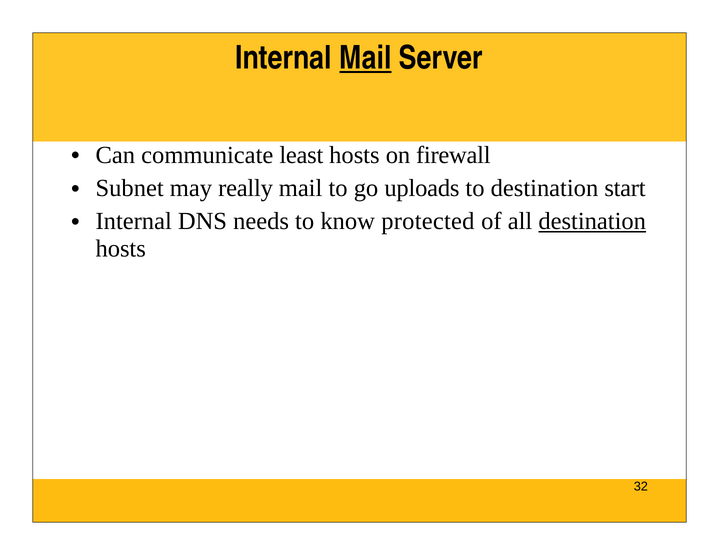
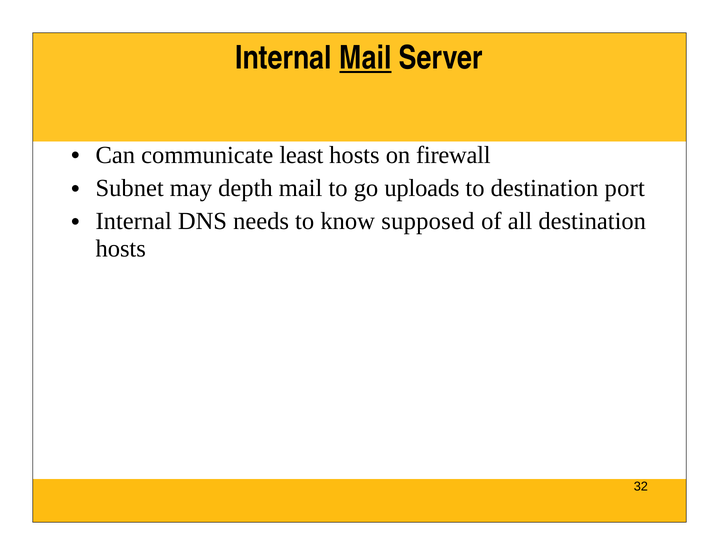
really: really -> depth (245, 188)
start: start -> port (625, 188)
protected: protected -> supposed (428, 222)
destination underline: present -> none (592, 222)
